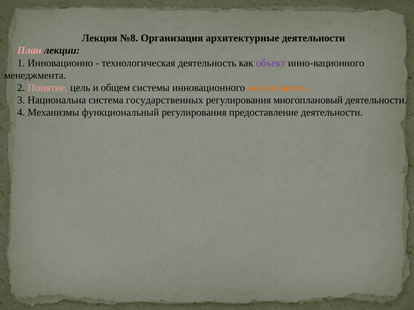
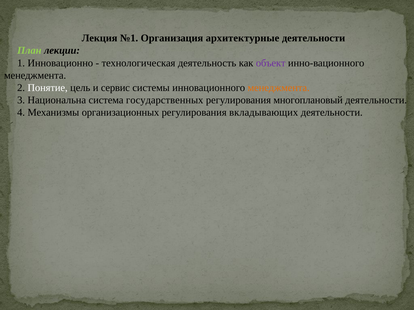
№8: №8 -> №1 (129, 38)
План colour: pink -> light green (29, 51)
Понятие colour: pink -> white (48, 88)
общем: общем -> сервис (115, 88)
функциональный: функциональный -> организационных (120, 113)
предоставление: предоставление -> вкладывающих (264, 113)
